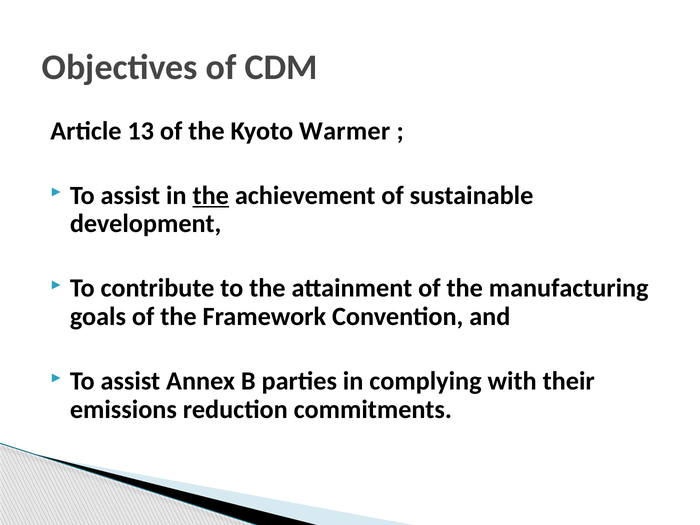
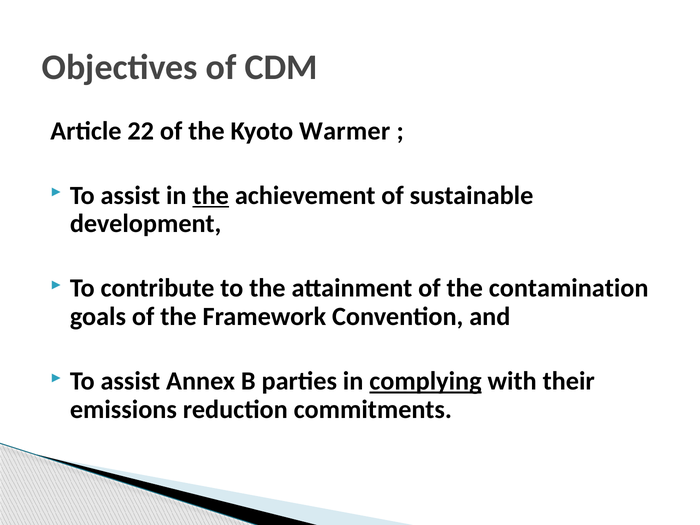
13: 13 -> 22 (141, 131)
manufacturing: manufacturing -> contamination (569, 288)
complying underline: none -> present (425, 381)
